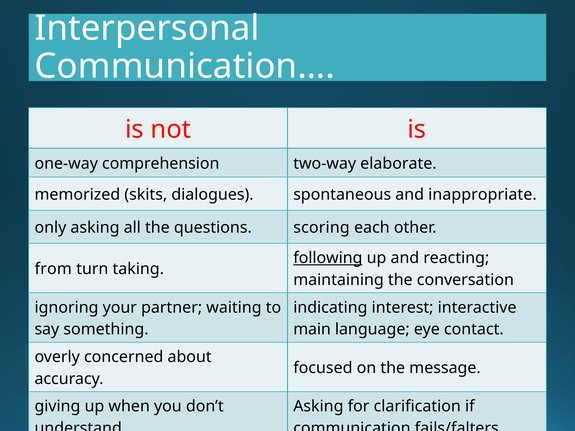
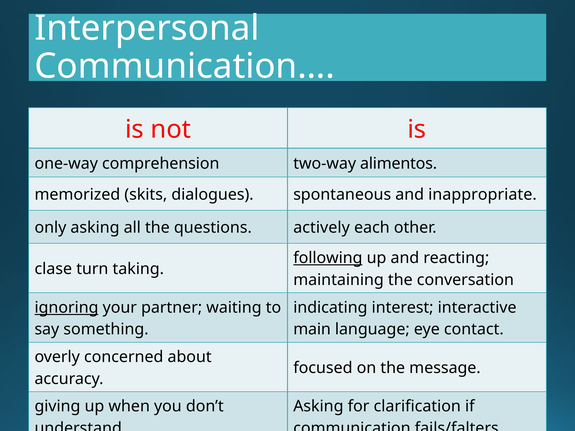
elaborate: elaborate -> alimentos (399, 164)
scoring: scoring -> actively (322, 228)
from: from -> clase (53, 269)
ignoring underline: none -> present (66, 308)
